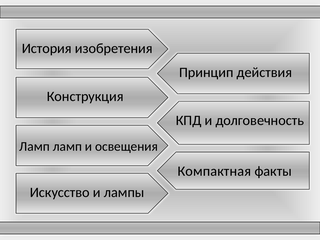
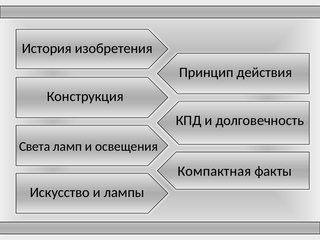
Ламп: Ламп -> Света (35, 146)
